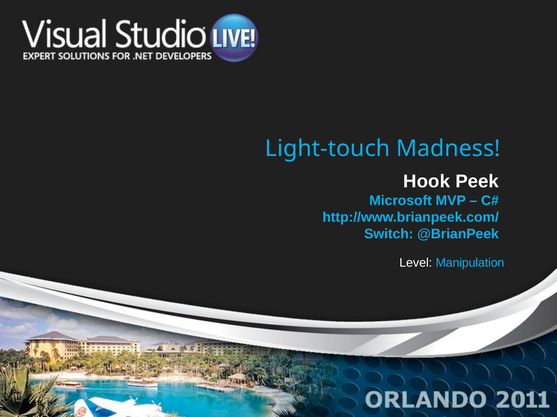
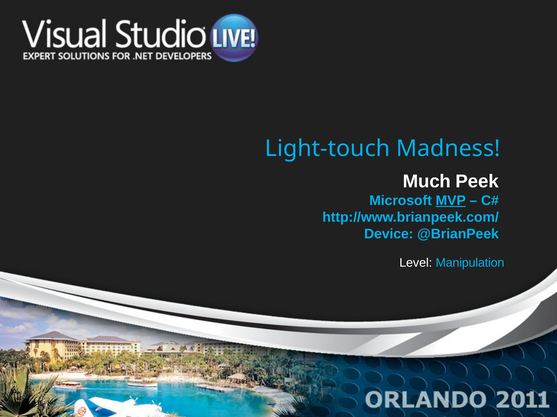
Hook: Hook -> Much (427, 182)
MVP underline: none -> present (451, 201)
Switch: Switch -> Device (389, 234)
